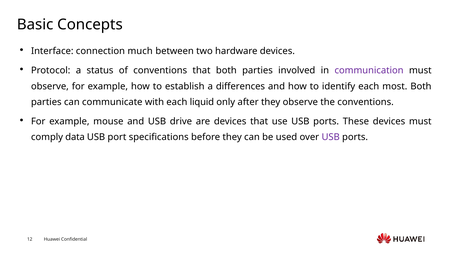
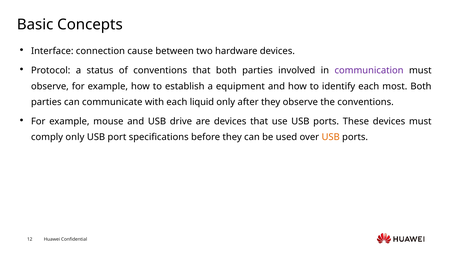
much: much -> cause (140, 51)
differences: differences -> equipment (240, 86)
comply data: data -> only (75, 138)
USB colour: purple -> orange (331, 138)
